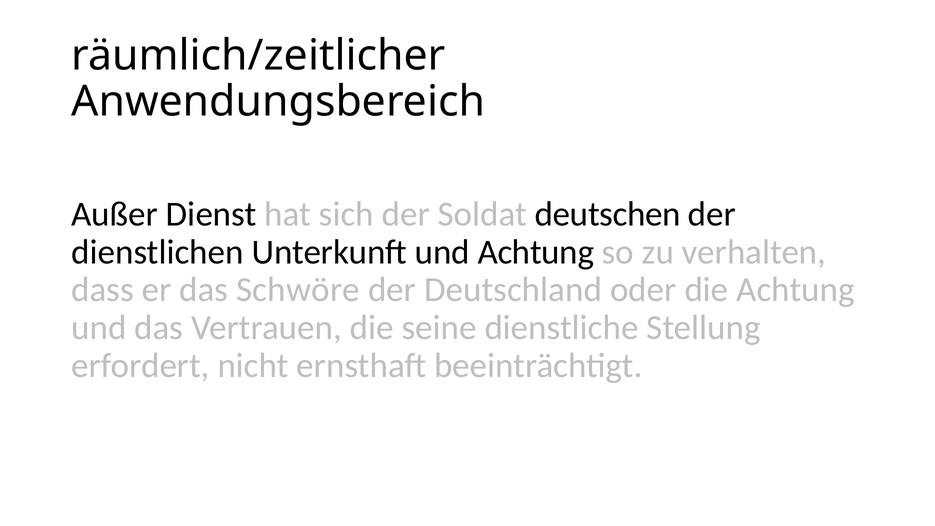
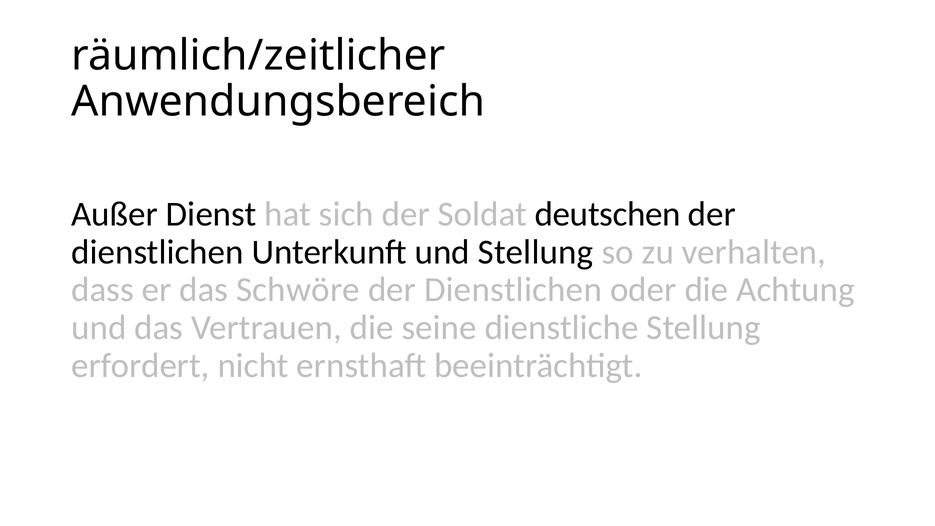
und Achtung: Achtung -> Stellung (536, 252)
Deutschland: Deutschland -> Dienstlichen (513, 290)
